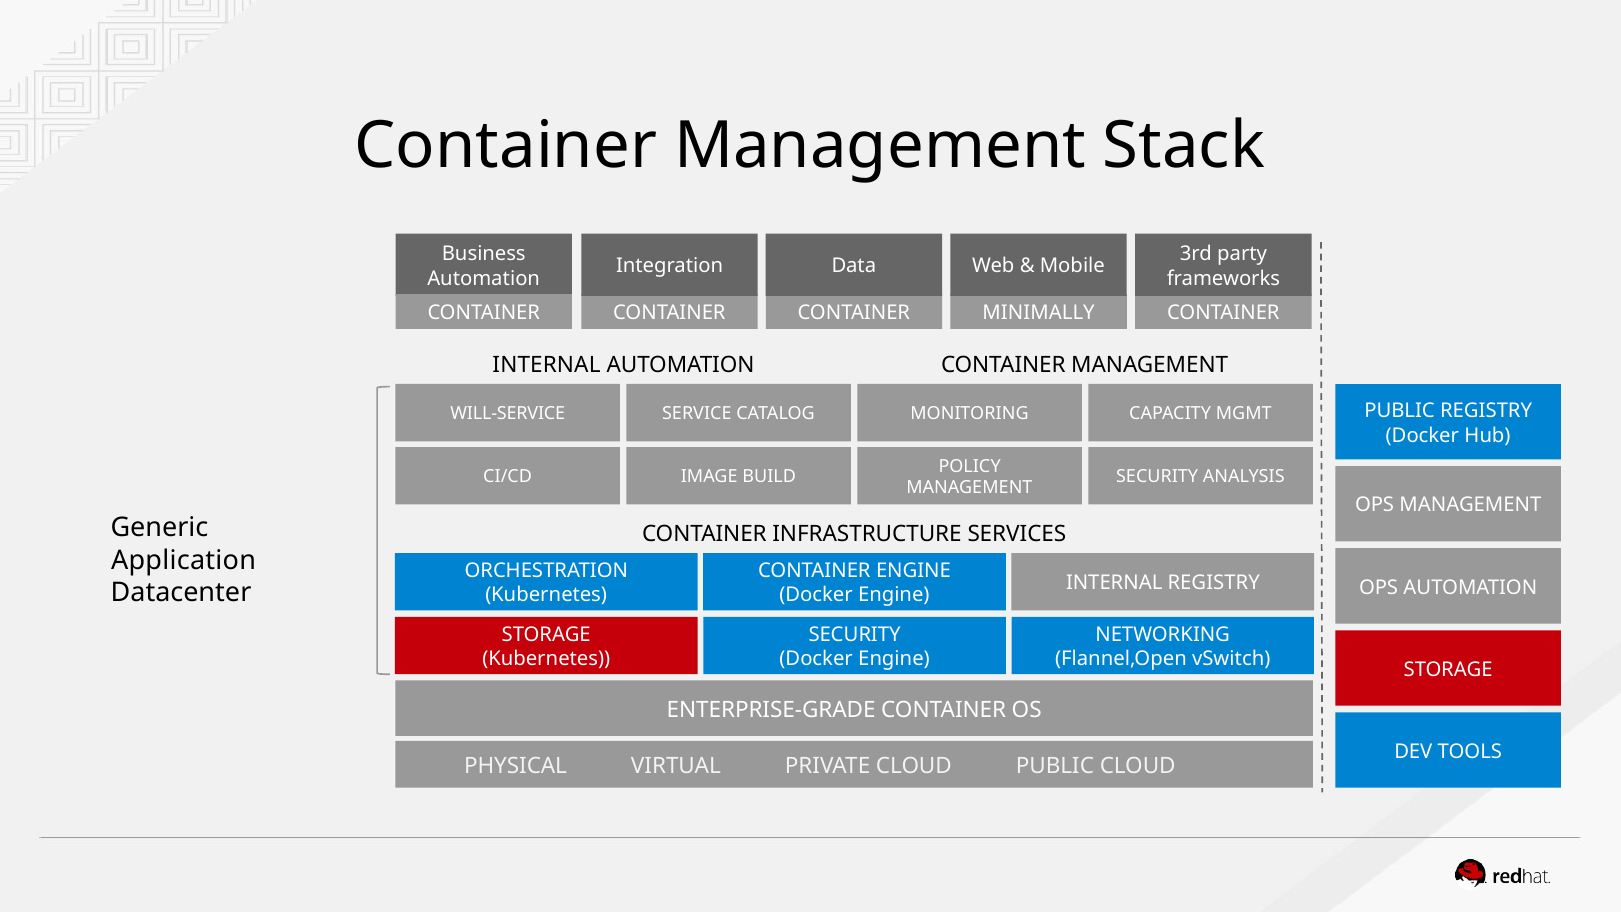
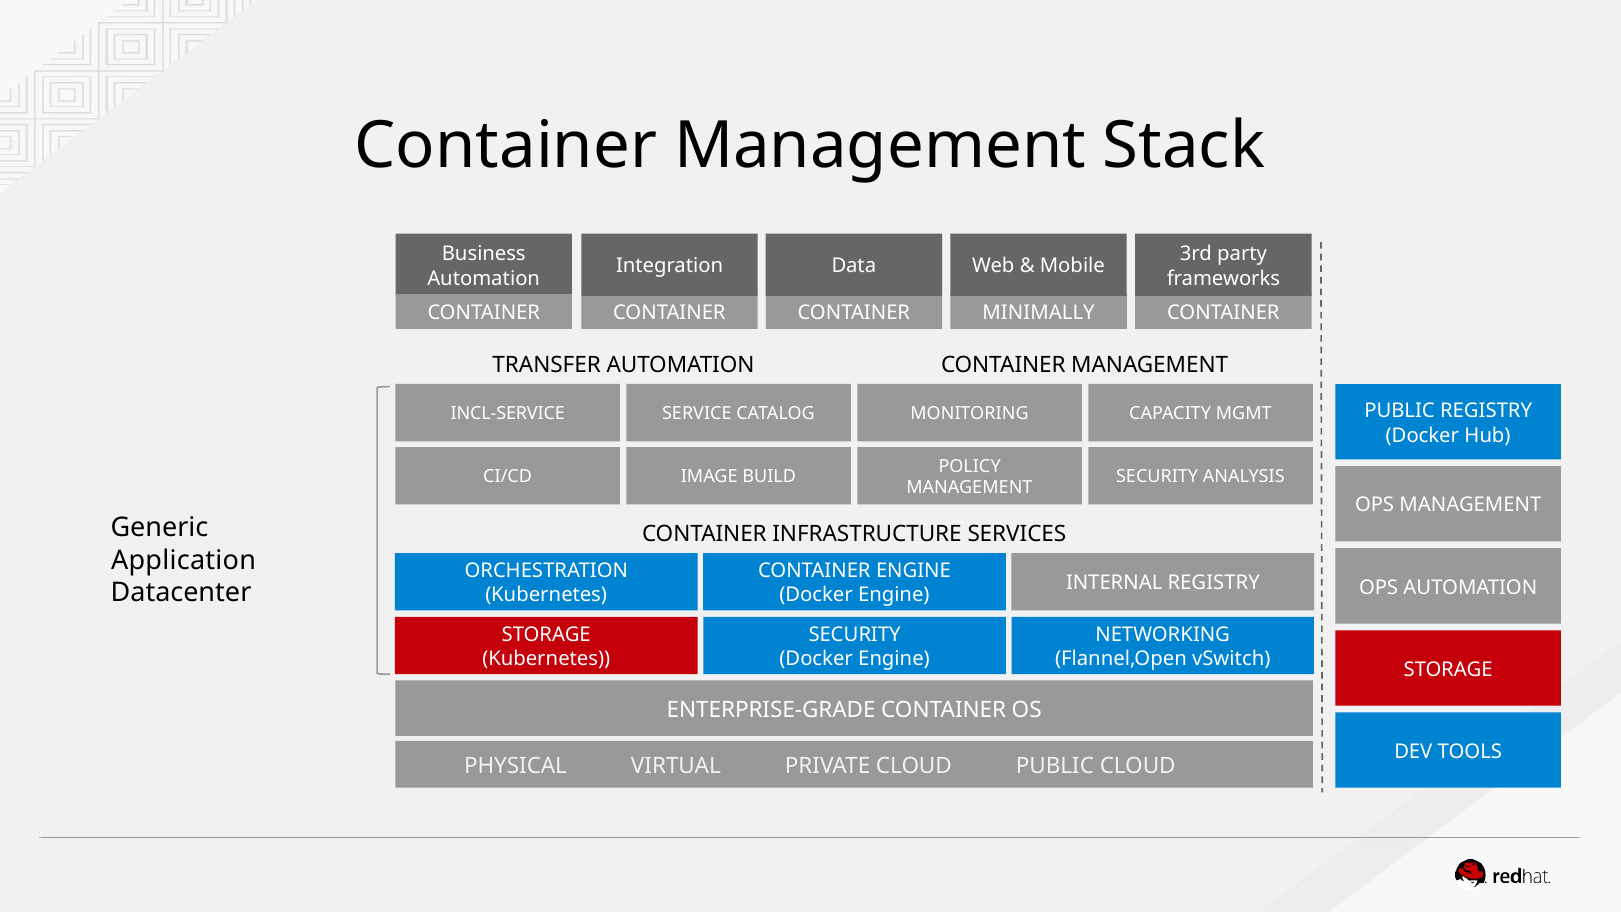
INTERNAL: INTERNAL -> TRANSFER (547, 365)
WILL-SERVICE: WILL-SERVICE -> INCL-SERVICE (508, 414)
